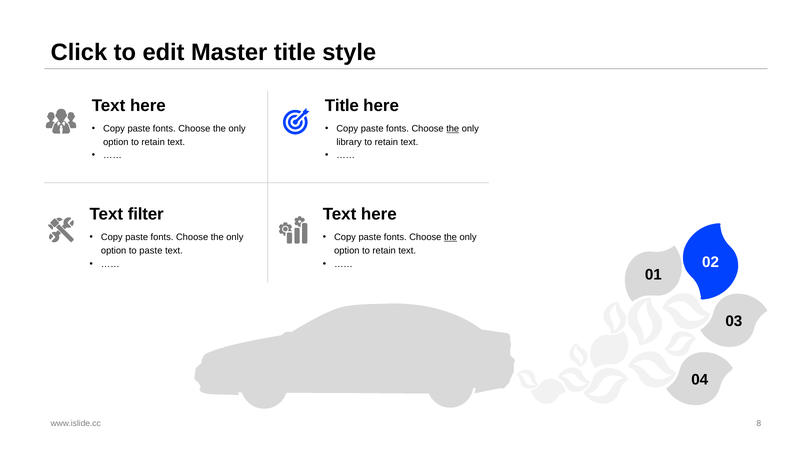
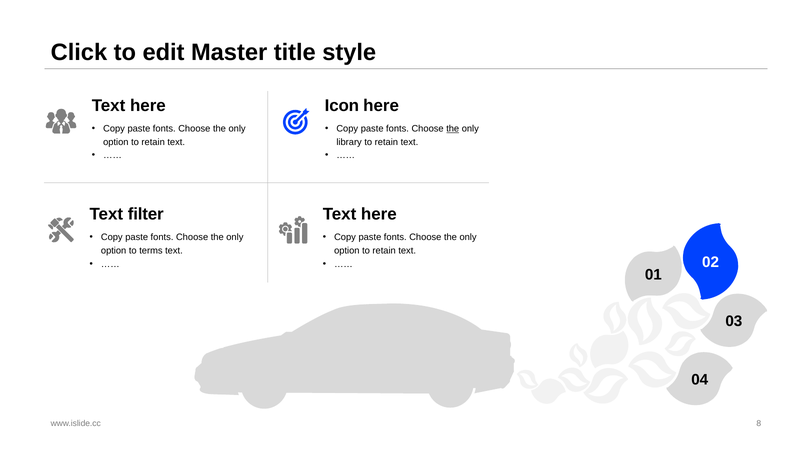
Title: Title -> Icon (342, 106)
the underline: present -> none (450, 237)
to paste: paste -> terms (151, 250)
